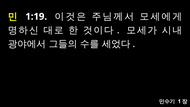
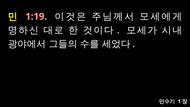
1:19 colour: white -> pink (36, 17)
